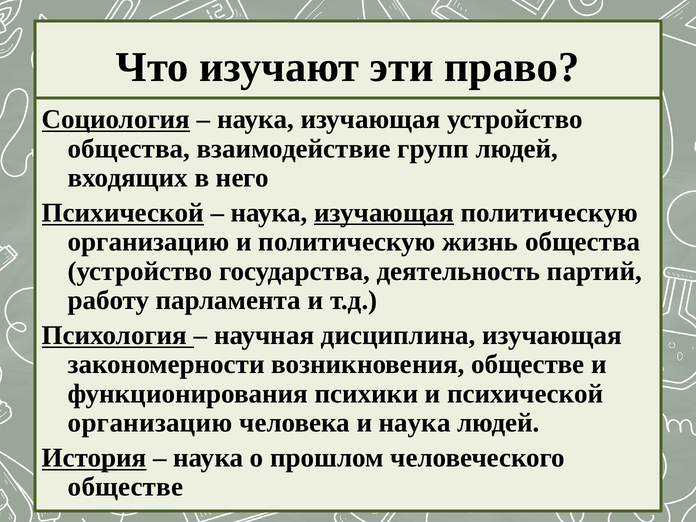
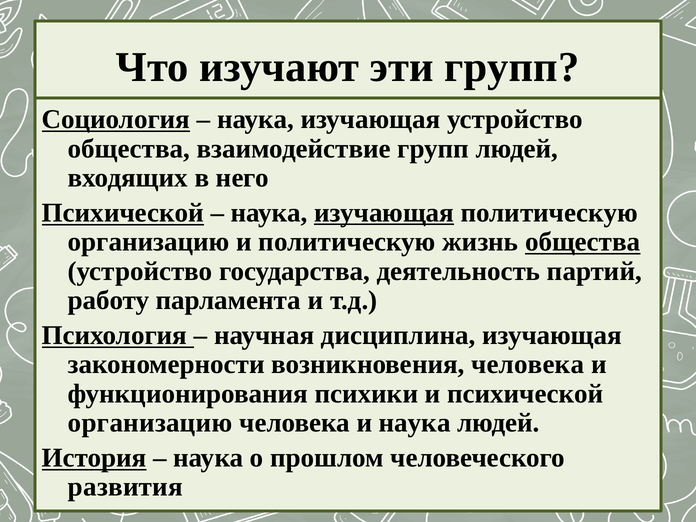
эти право: право -> групп (512, 67)
общества underline: none -> present (583, 242)
возникновения обществе: обществе -> человека (528, 365)
обществе: обществе -> развития (125, 487)
